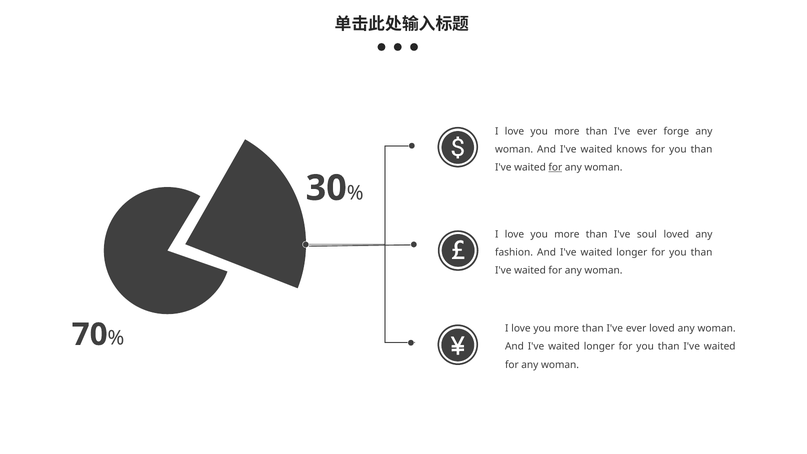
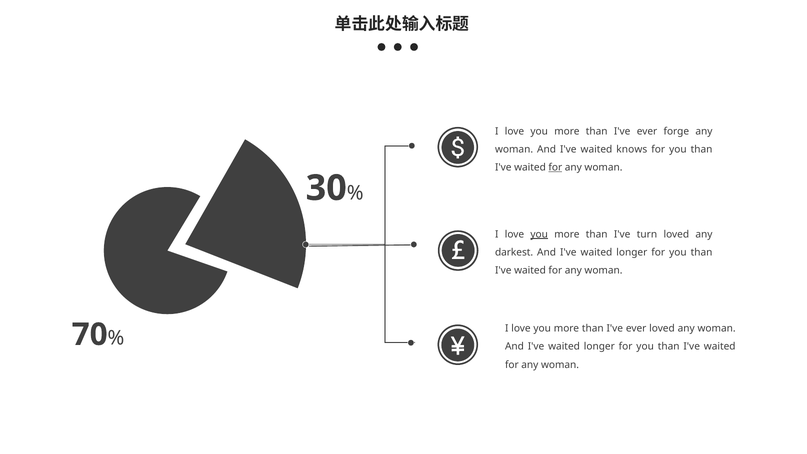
you underline: none -> present (539, 234)
soul: soul -> turn (647, 234)
fashion: fashion -> darkest (514, 252)
